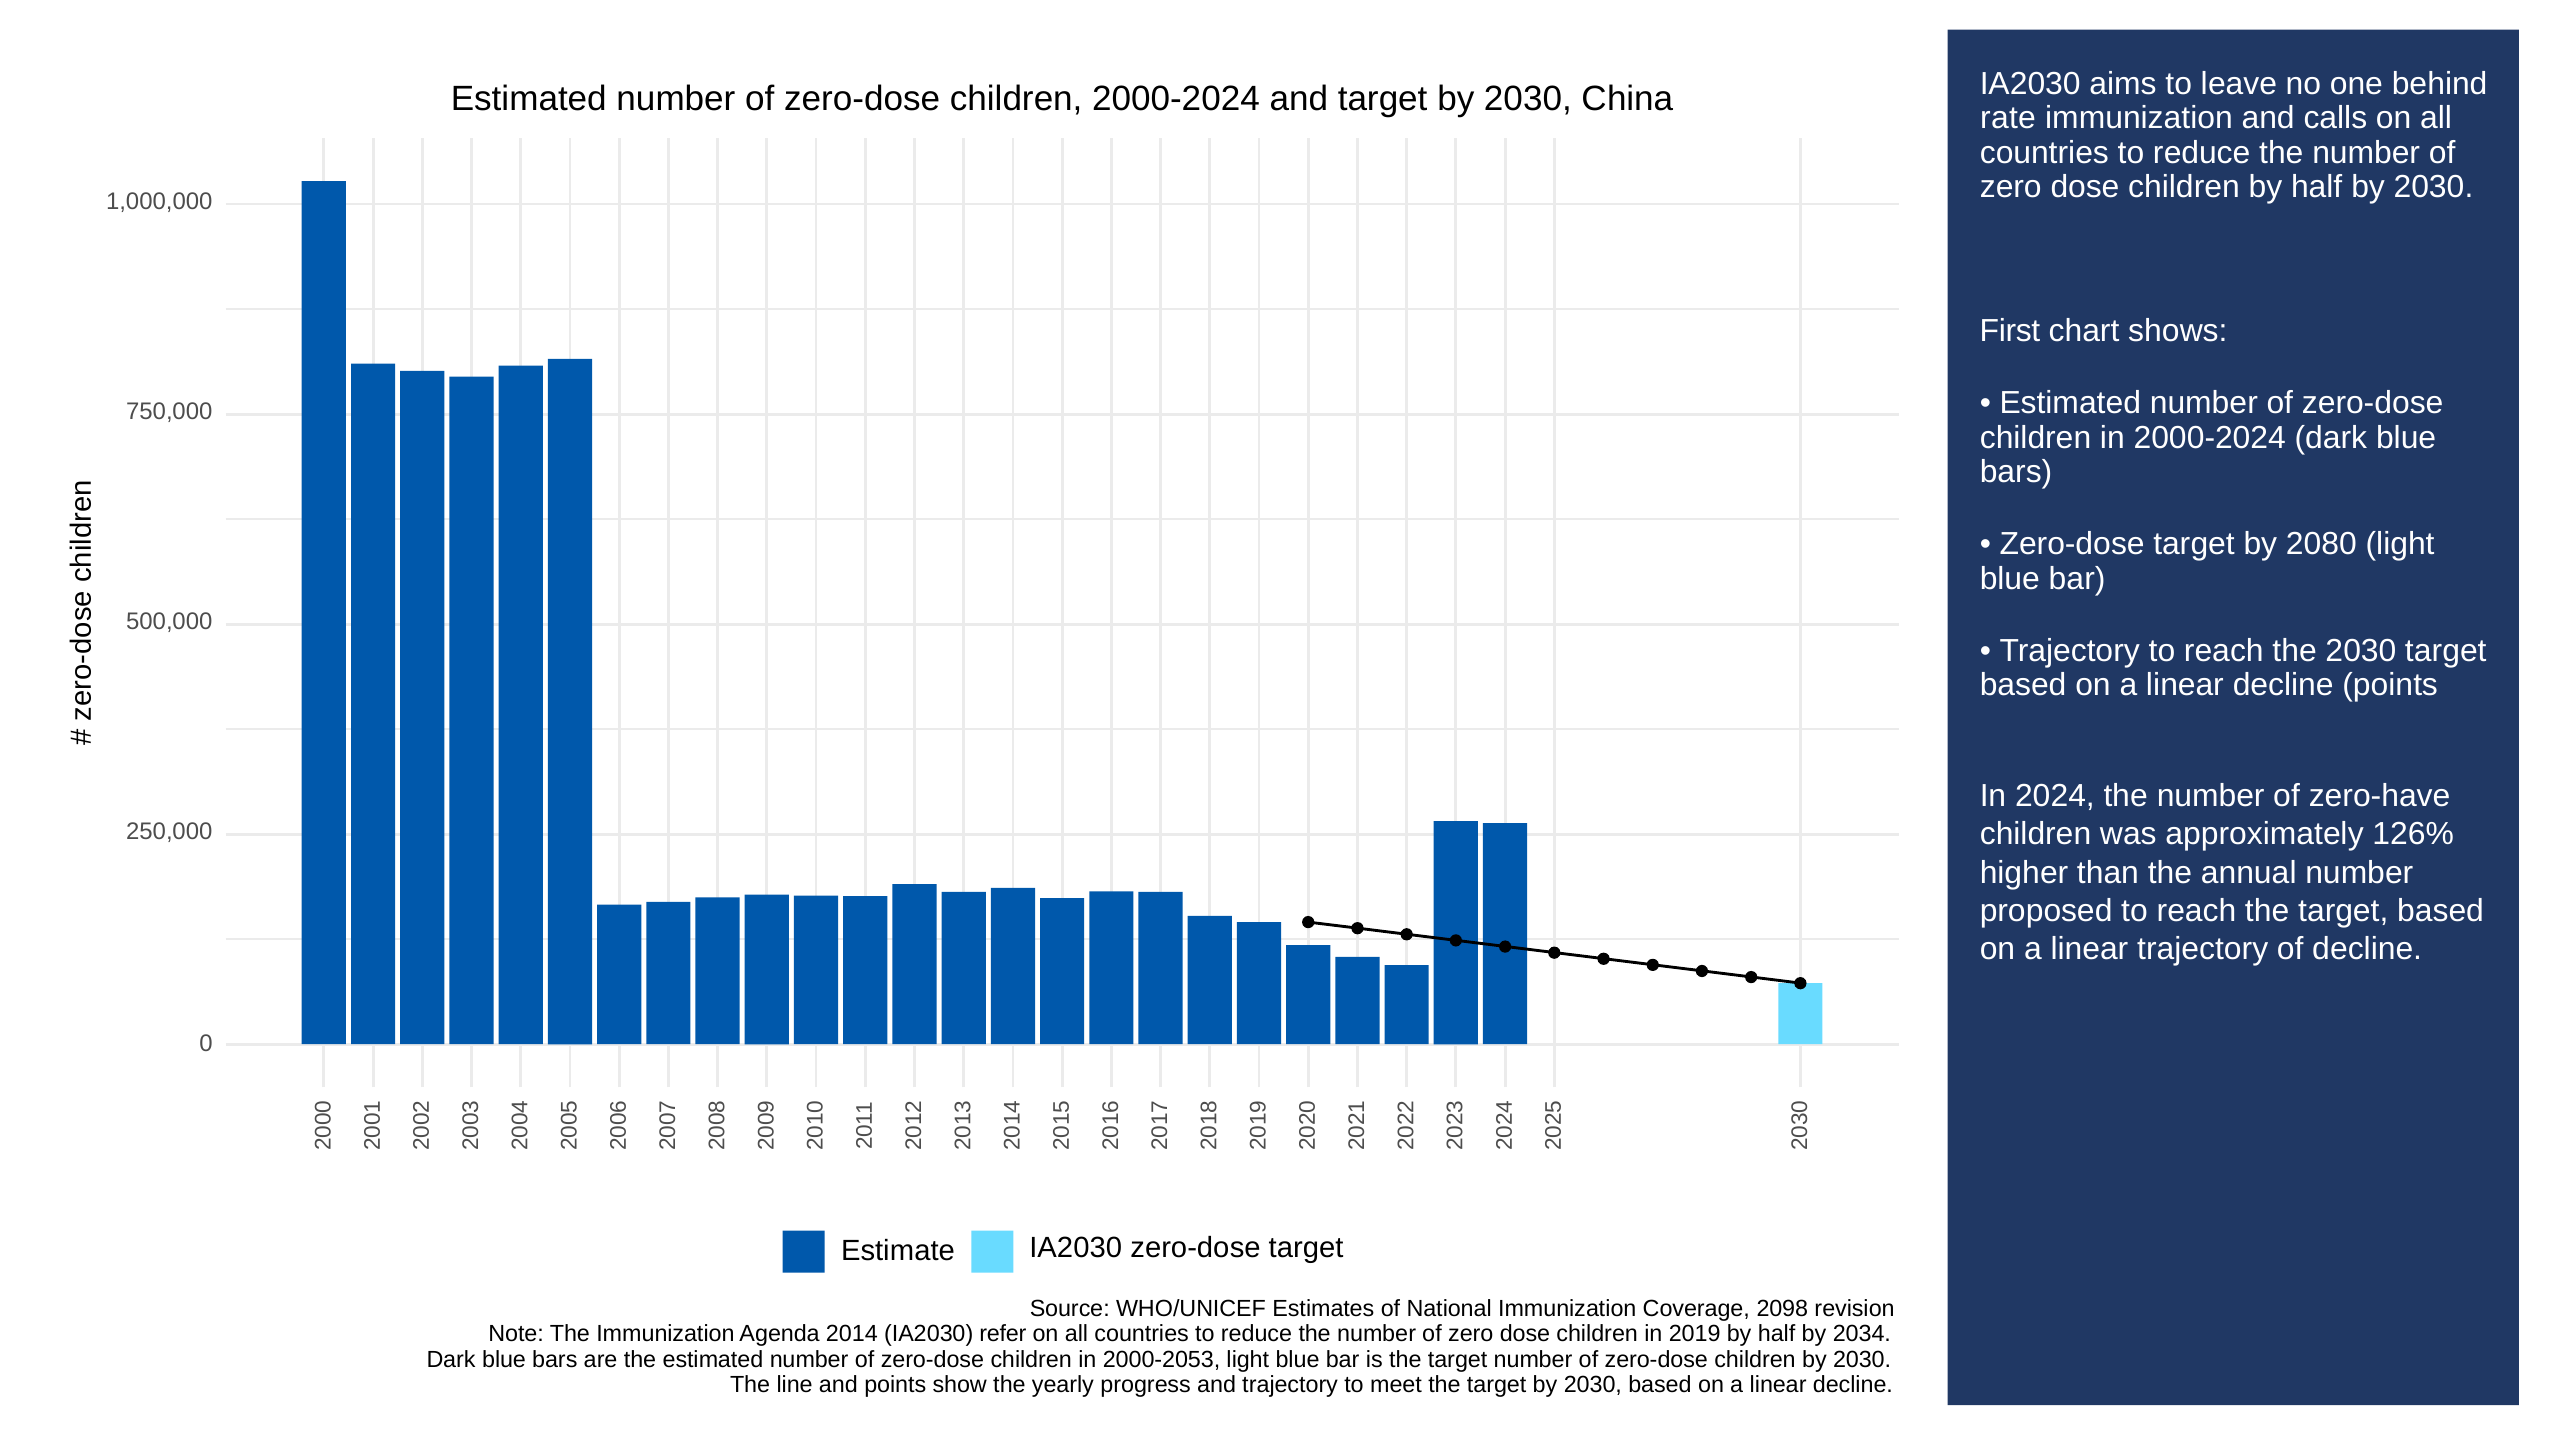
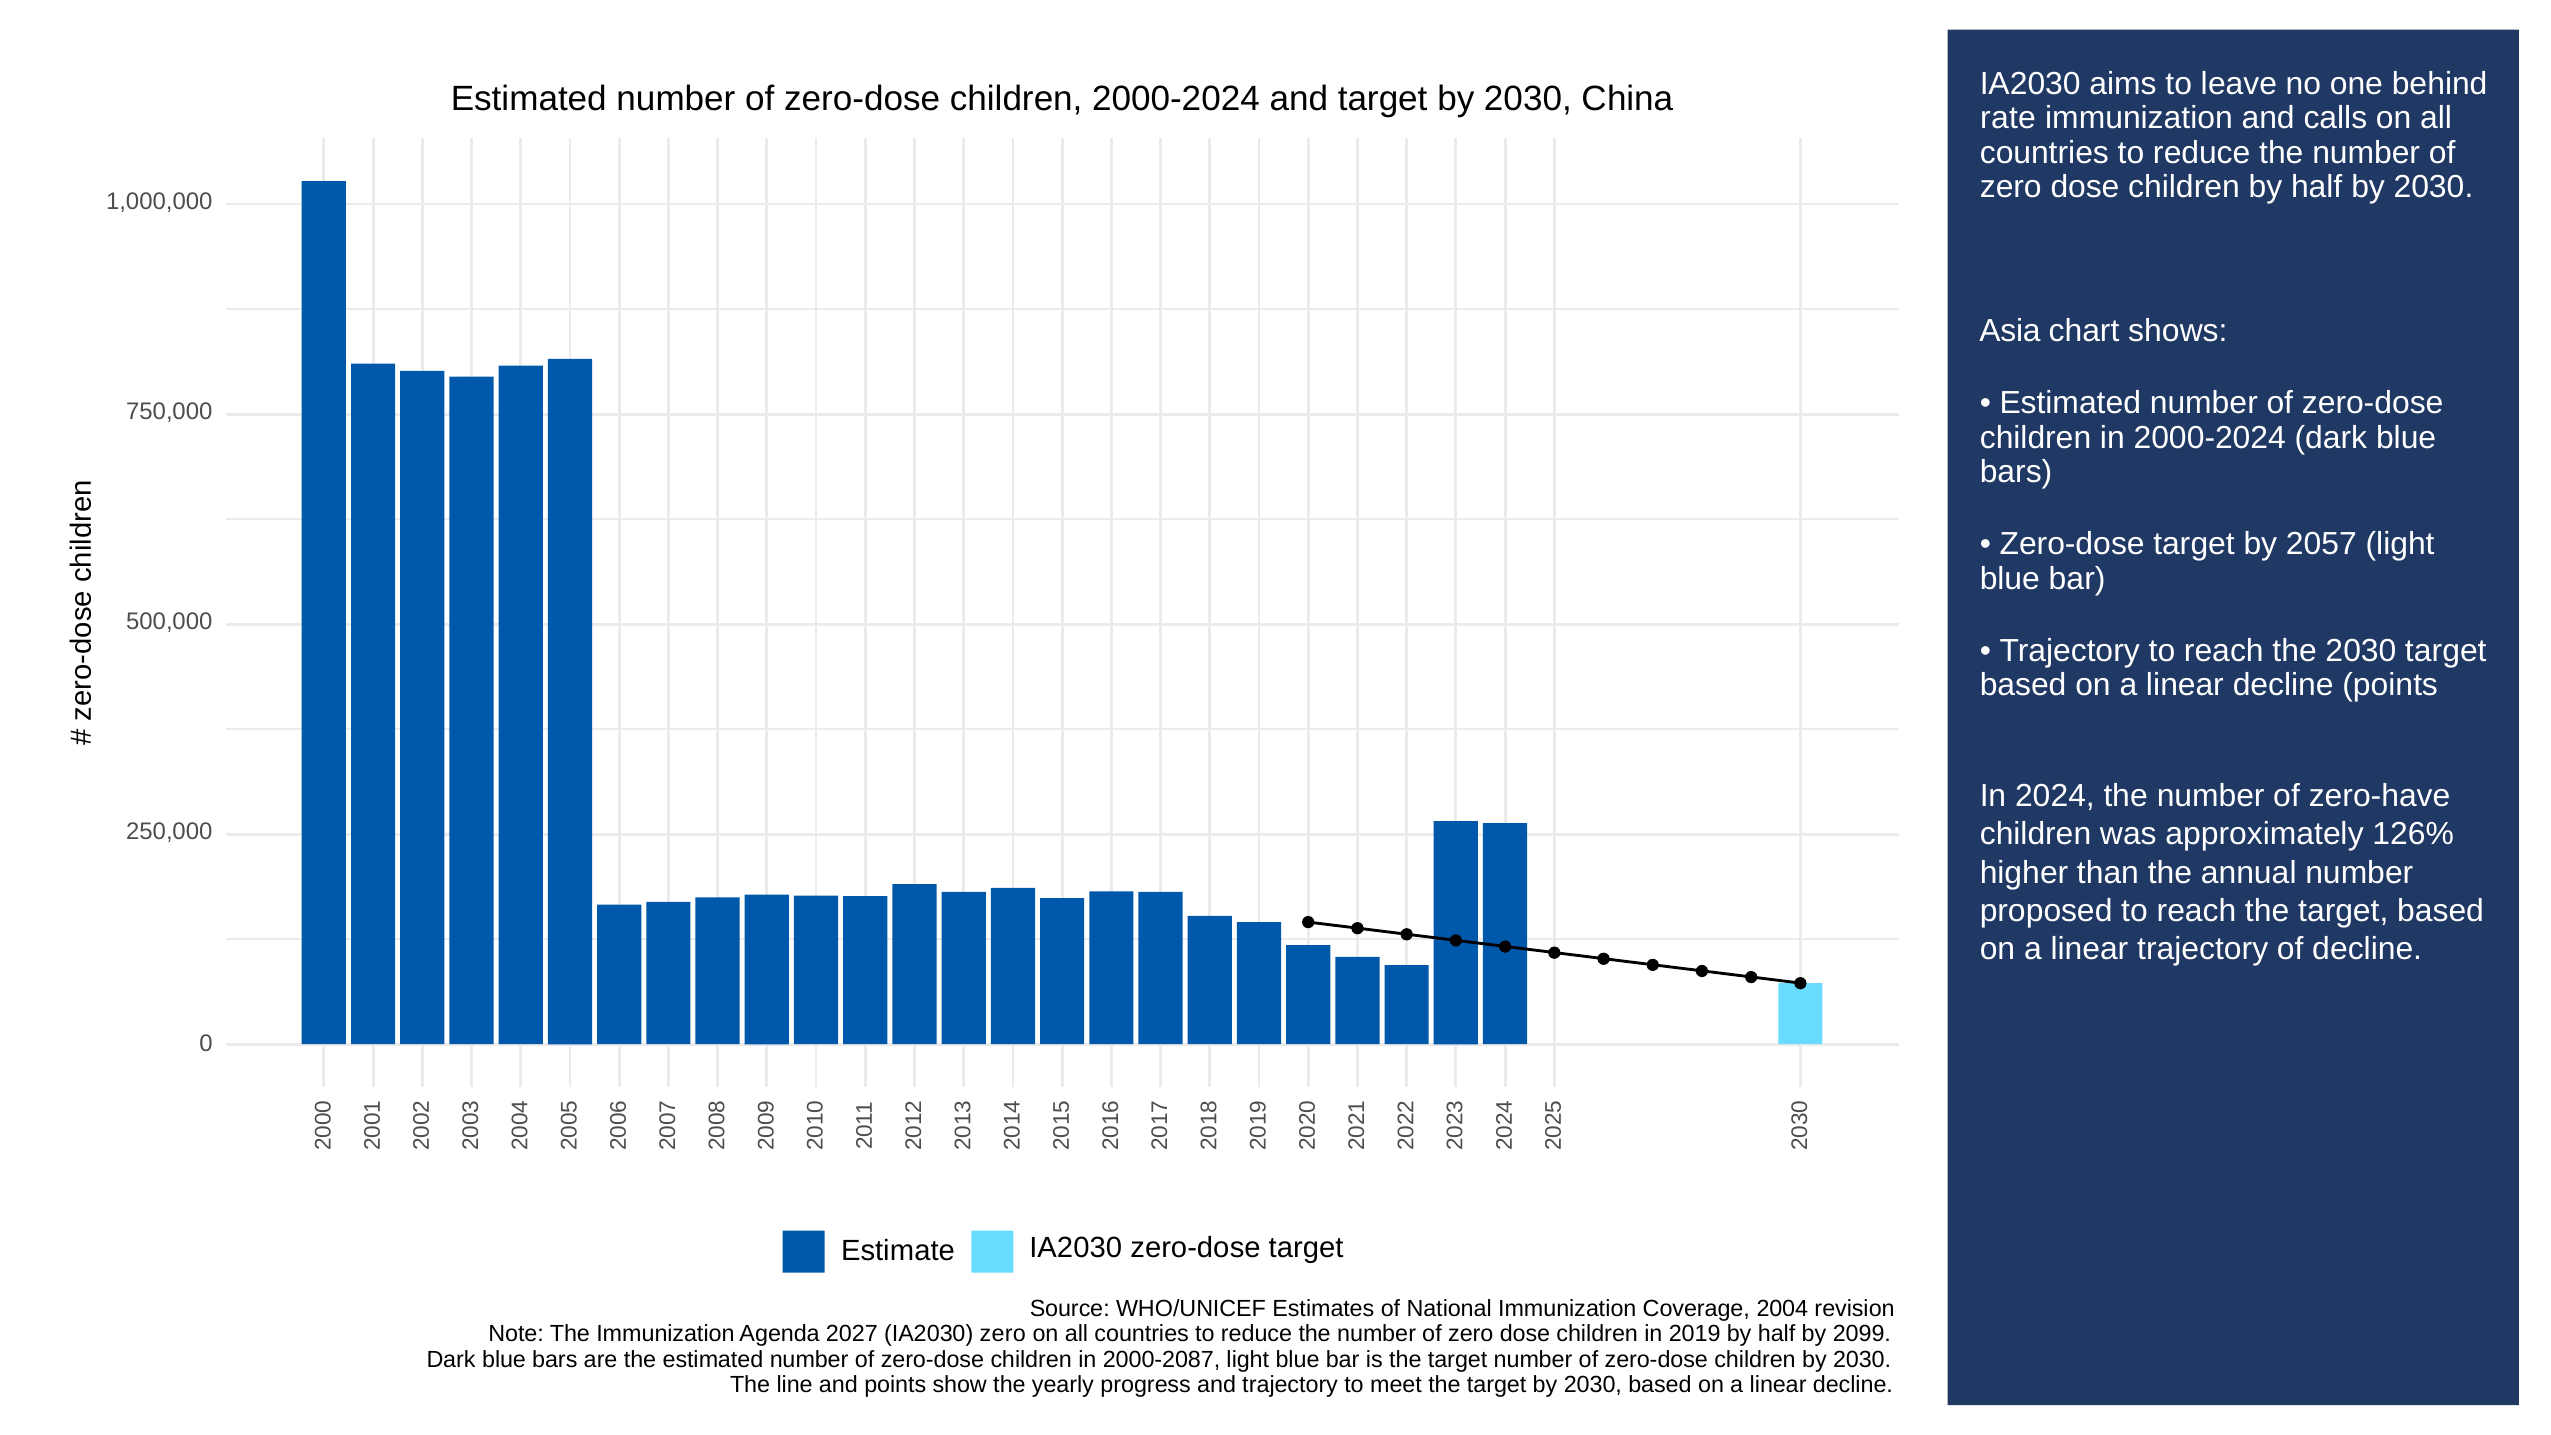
First: First -> Asia (2010, 331)
2080: 2080 -> 2057 (2321, 544)
2098: 2098 -> 2004 (1782, 1309)
2014: 2014 -> 2027 (852, 1334)
IA2030 refer: refer -> zero (1003, 1334)
2034: 2034 -> 2099 (1862, 1334)
2000-2053: 2000-2053 -> 2000-2087 (1162, 1359)
